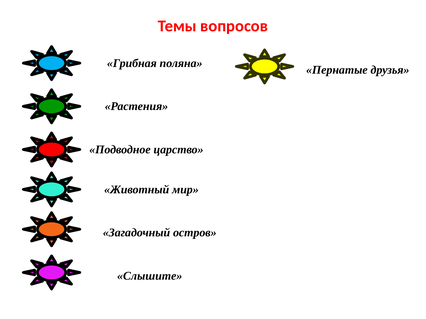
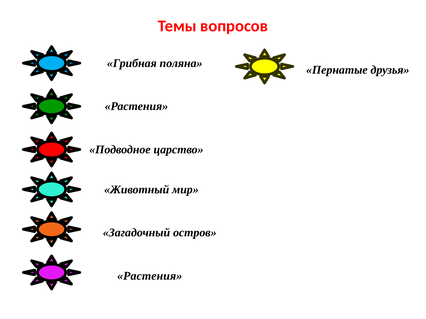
Слышите: Слышите -> Растения (150, 276)
